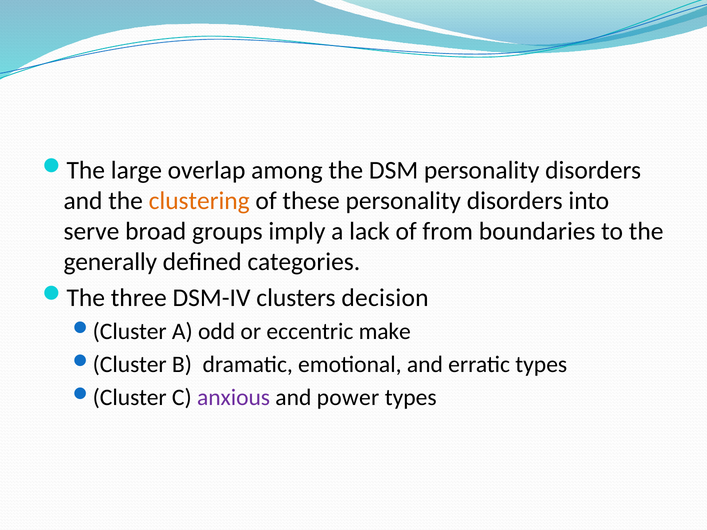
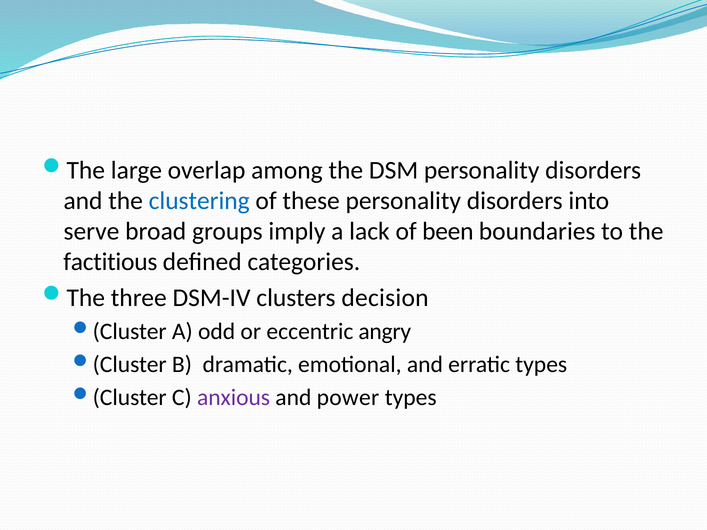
clustering colour: orange -> blue (199, 201)
from: from -> been (448, 231)
generally: generally -> factitious (110, 262)
make: make -> angry (385, 332)
